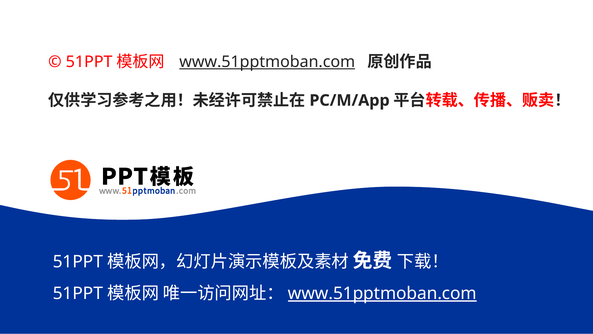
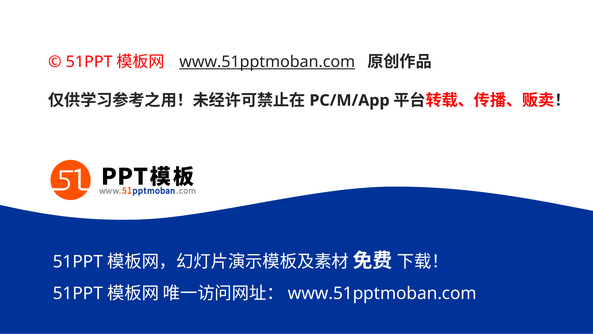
www.51pptmoban.com underline: present -> none (382, 293)
